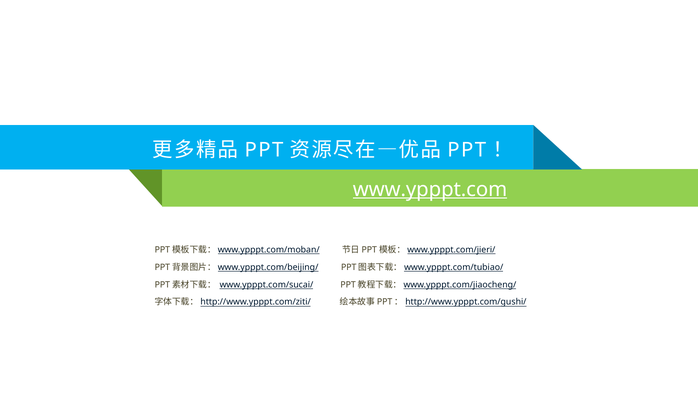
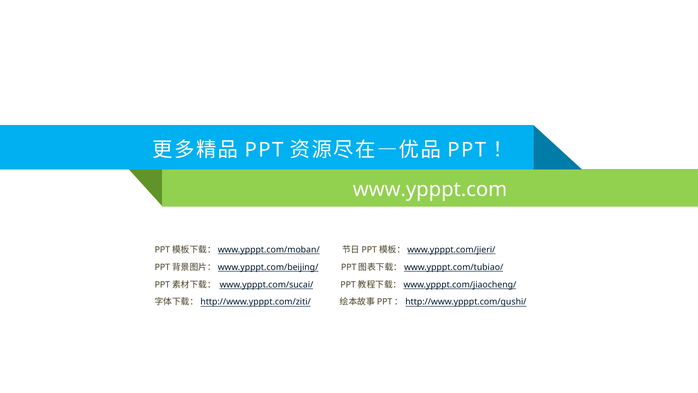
www.ypppt.com underline: present -> none (430, 189)
